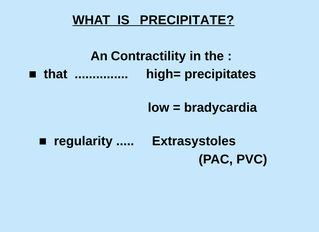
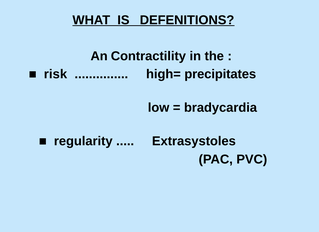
PRECIPITATE: PRECIPITATE -> DEFENITIONS (187, 20)
that: that -> risk (55, 74)
